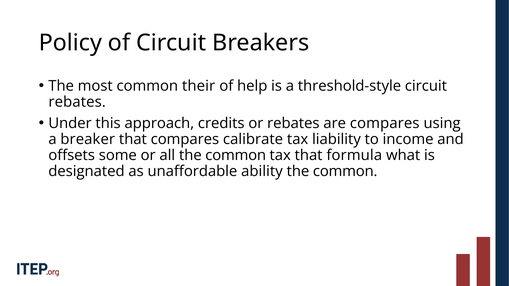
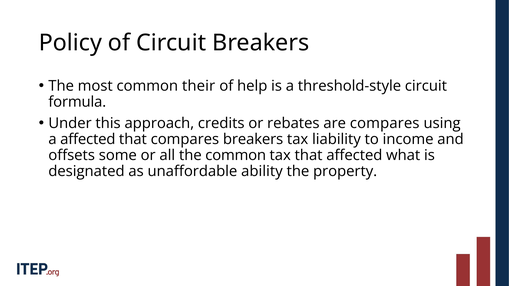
rebates: rebates -> formula (77, 102)
a breaker: breaker -> affected (88, 139)
compares calibrate: calibrate -> breakers (253, 139)
that formula: formula -> affected (354, 155)
common: common -> property (345, 171)
